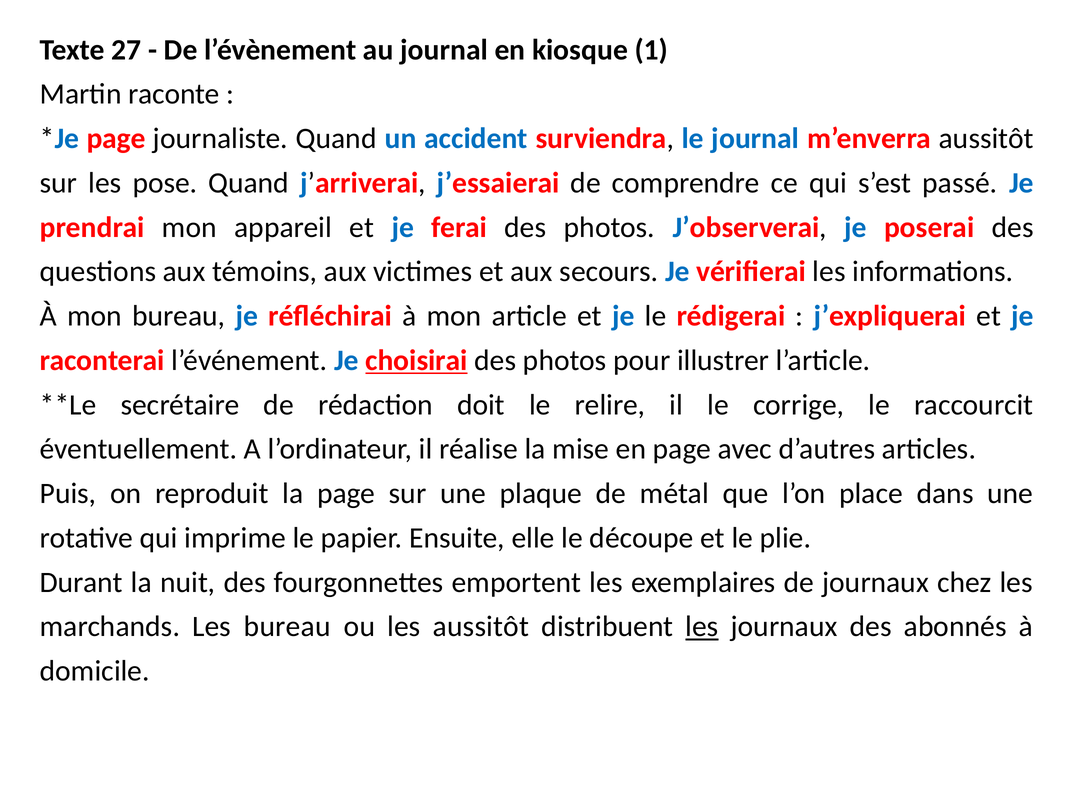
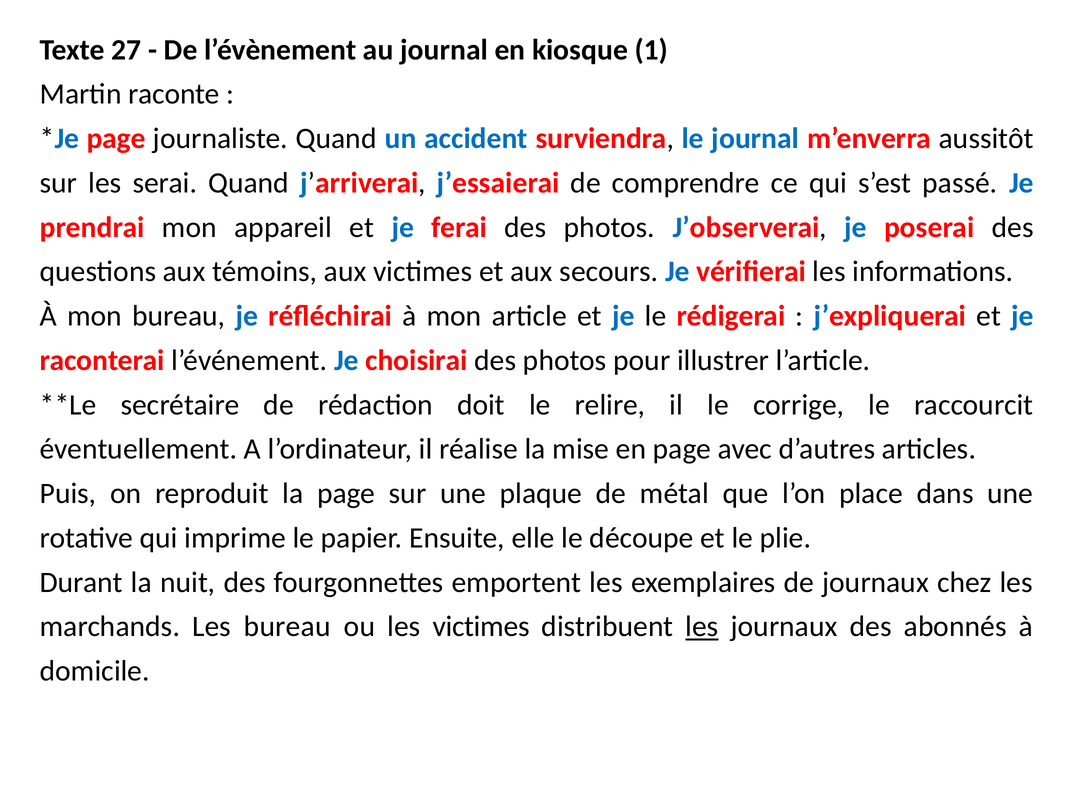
pose: pose -> serai (165, 183)
choisirai underline: present -> none (417, 360)
les aussitôt: aussitôt -> victimes (481, 627)
